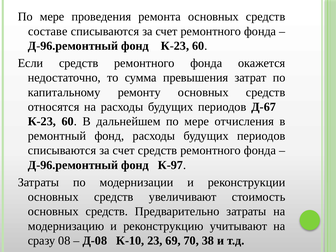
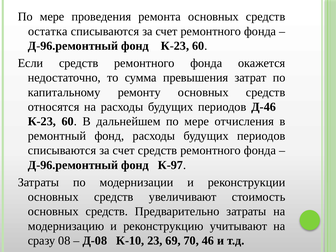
составе: составе -> остатка (48, 31)
Д-67: Д-67 -> Д-46 (264, 107)
38: 38 -> 46 (208, 241)
